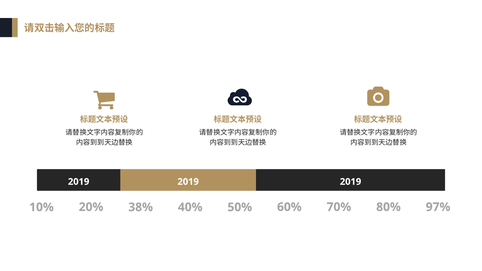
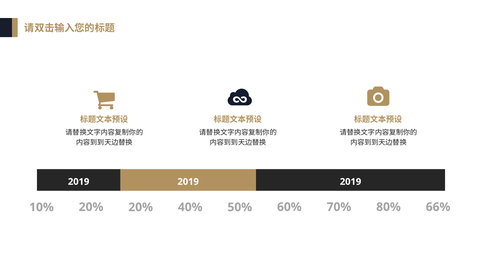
20% 38%: 38% -> 20% (141, 207)
97%: 97% -> 66% (438, 207)
